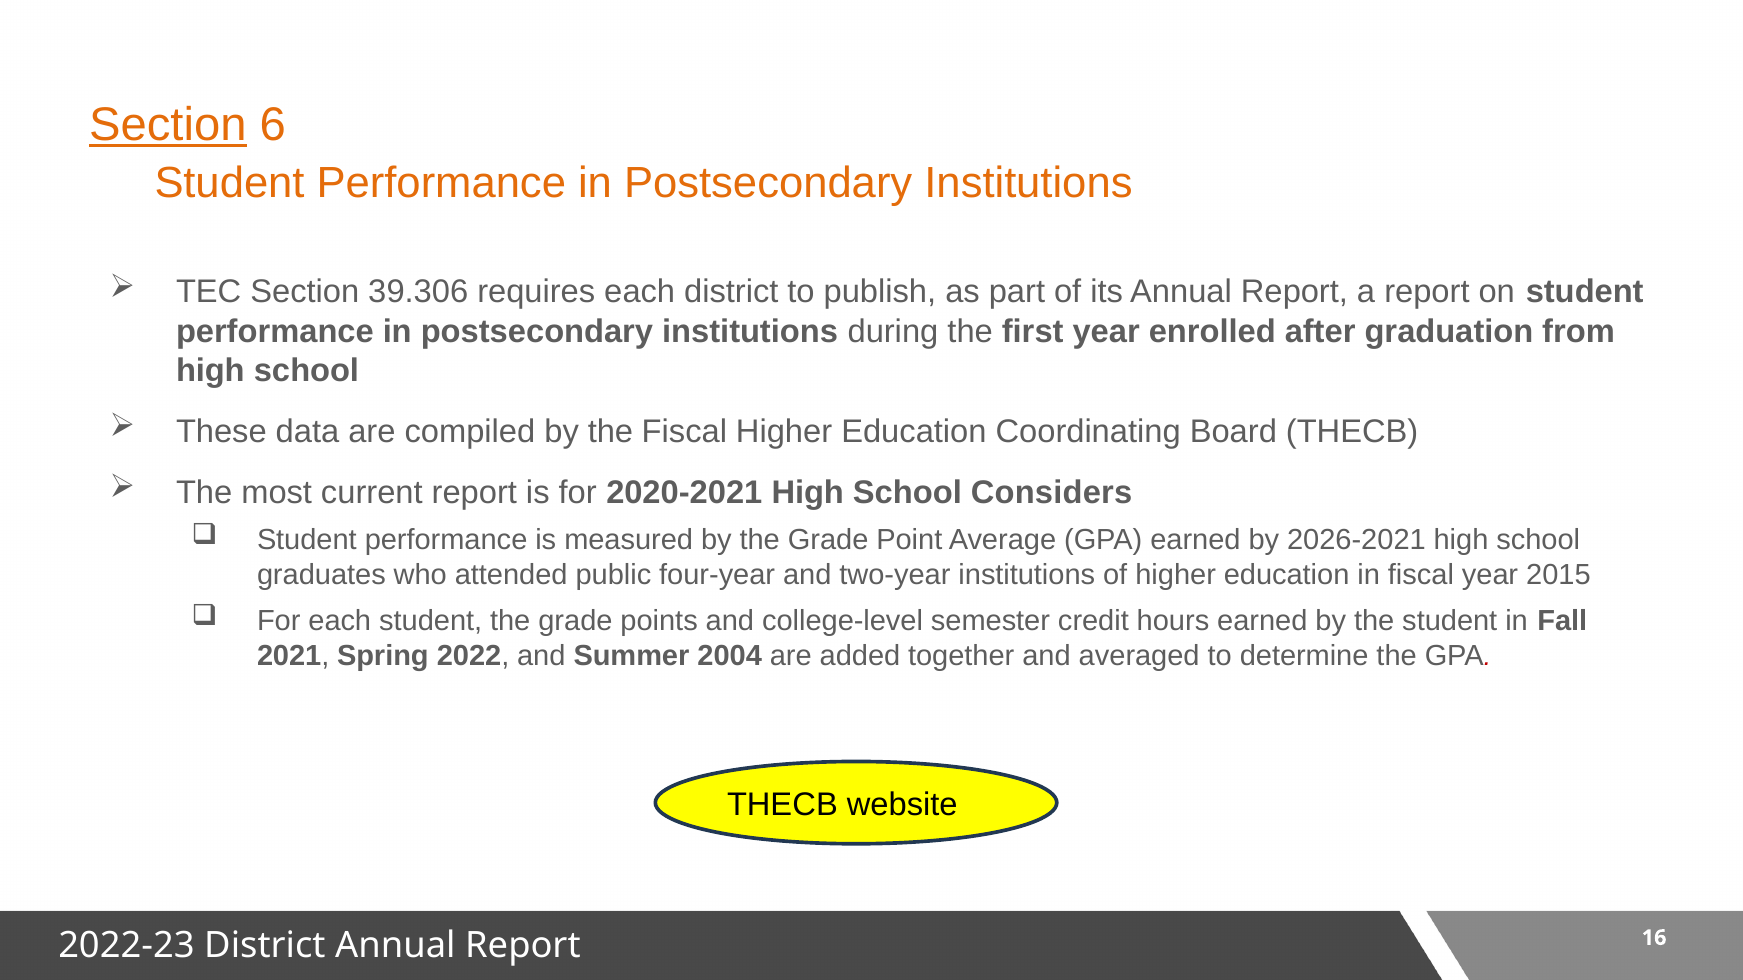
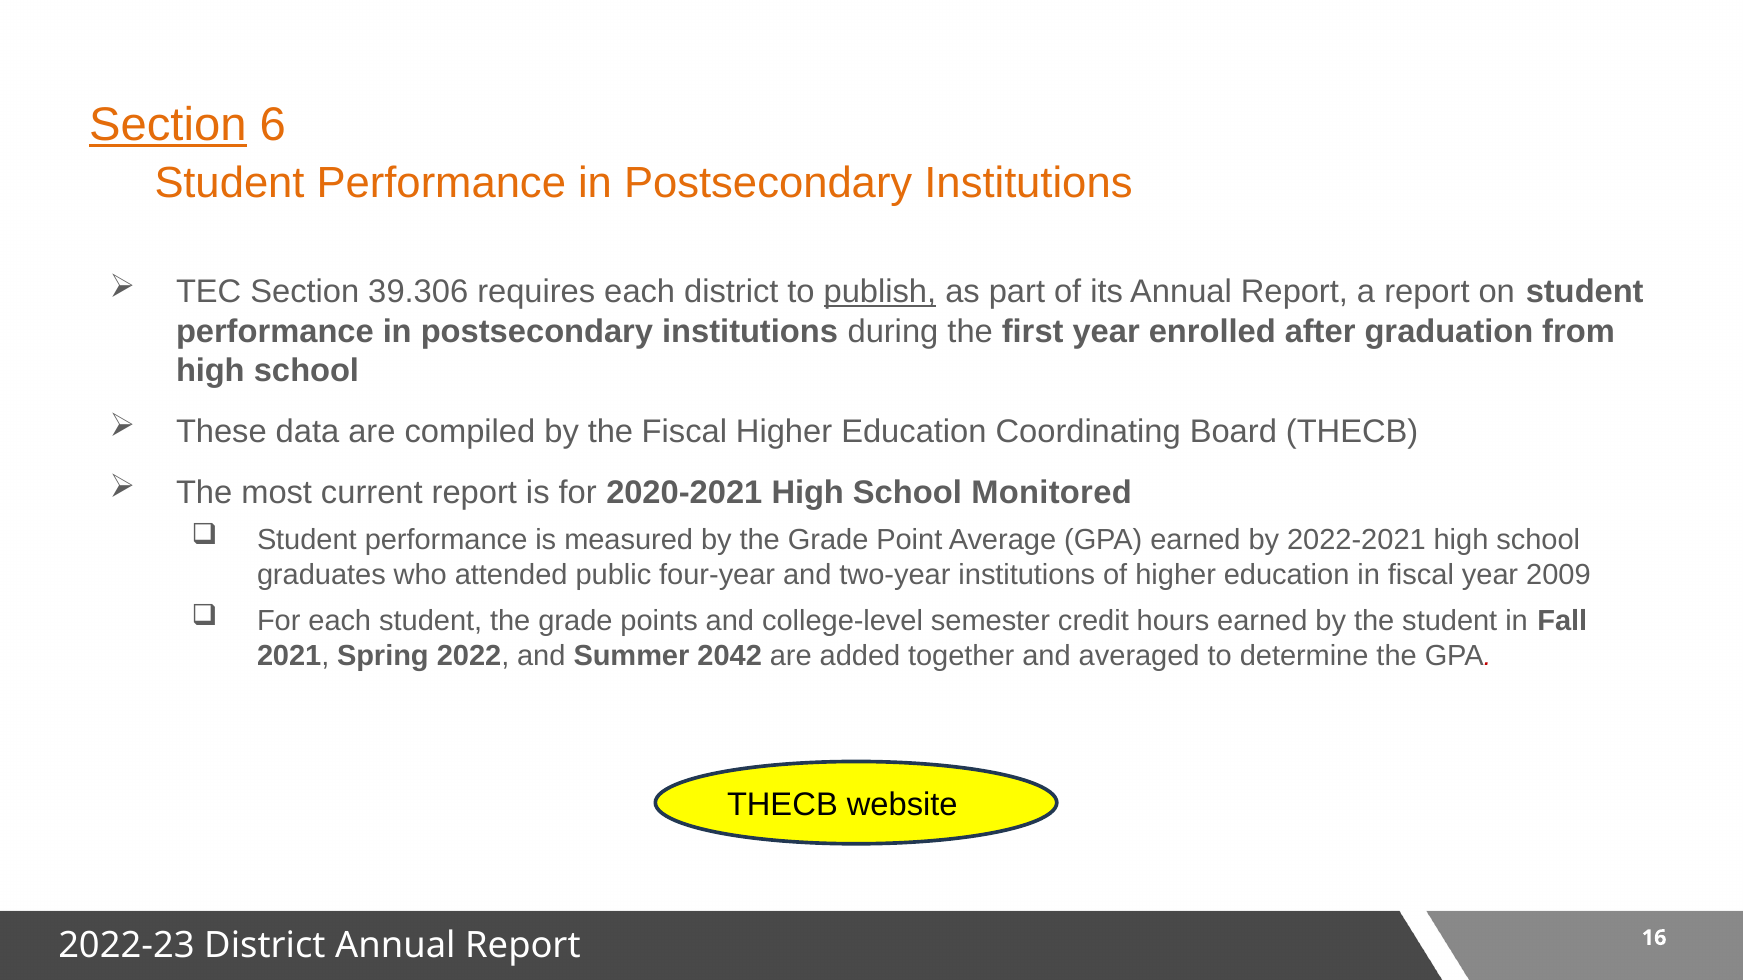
publish underline: none -> present (880, 292)
Considers: Considers -> Monitored (1052, 493)
2026-2021: 2026-2021 -> 2022-2021 (1356, 540)
2015: 2015 -> 2009 (1558, 575)
2004: 2004 -> 2042 (730, 656)
